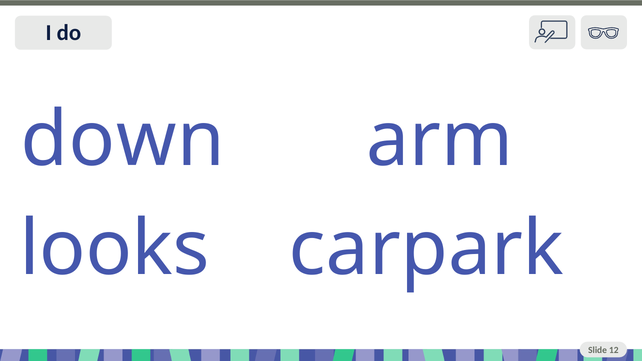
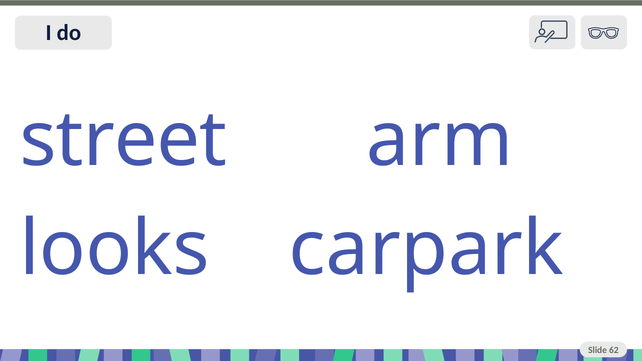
down: down -> street (123, 140)
12: 12 -> 62 (614, 350)
